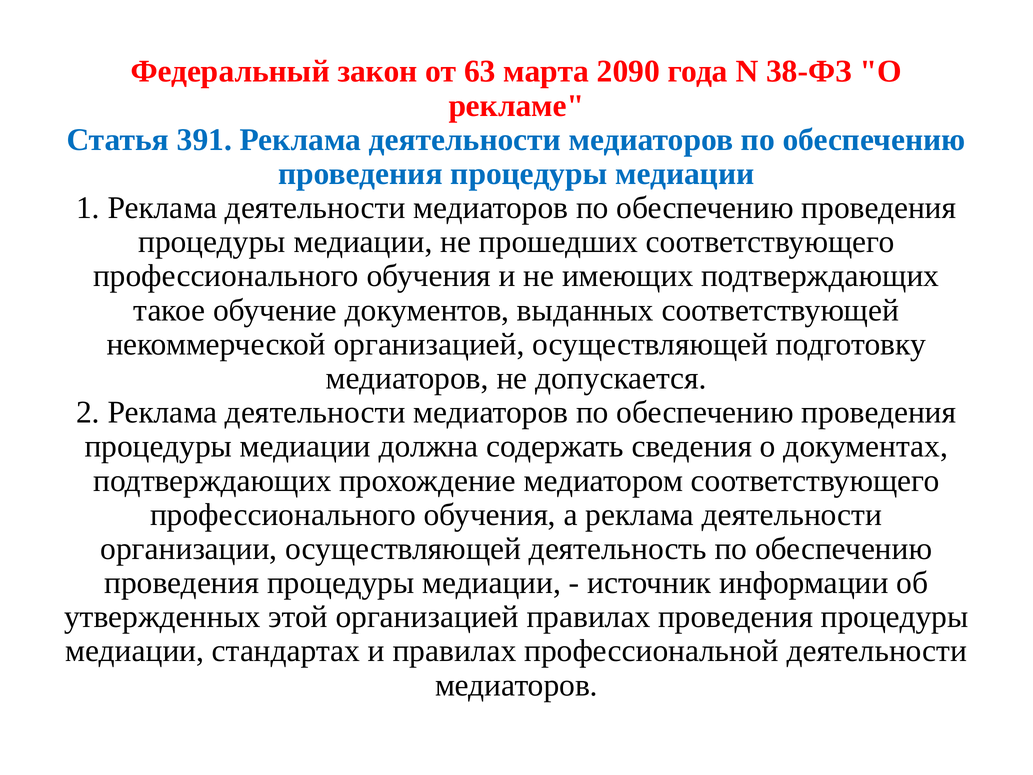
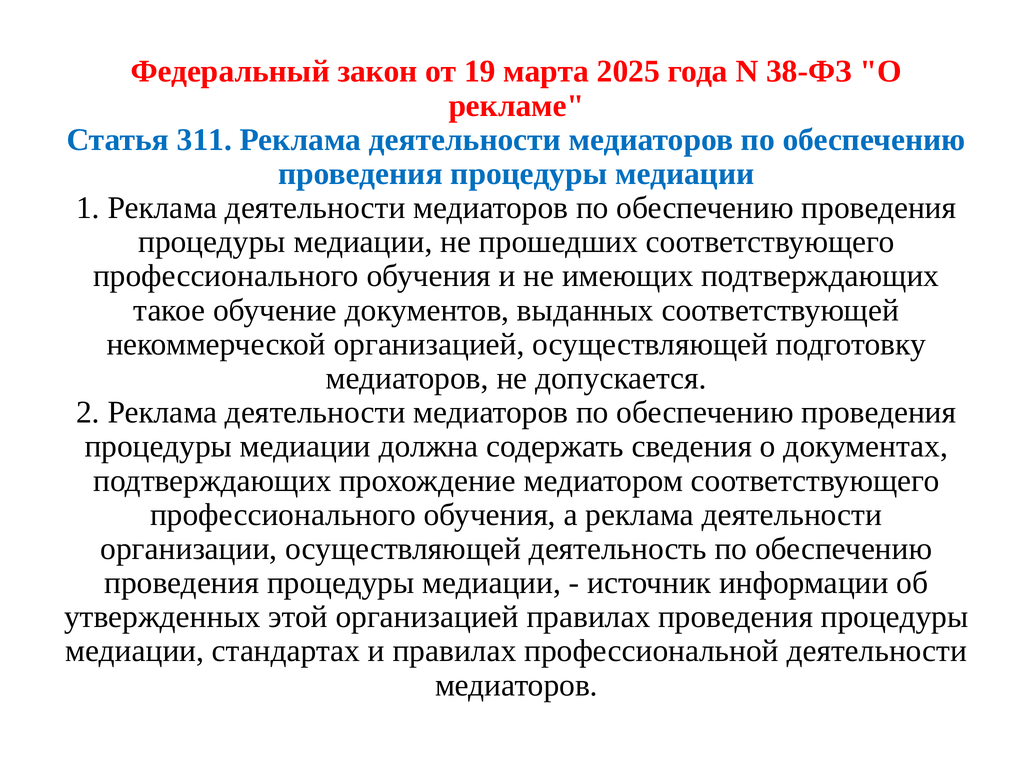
63: 63 -> 19 (480, 71)
2090: 2090 -> 2025 (628, 71)
391: 391 -> 311 (204, 140)
